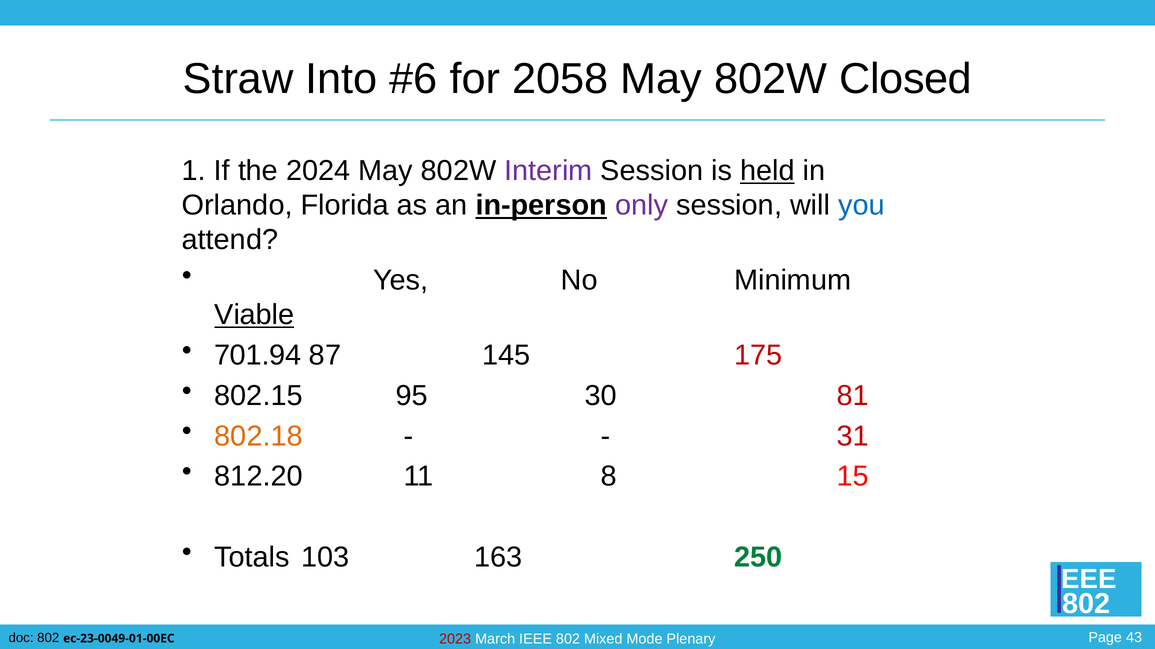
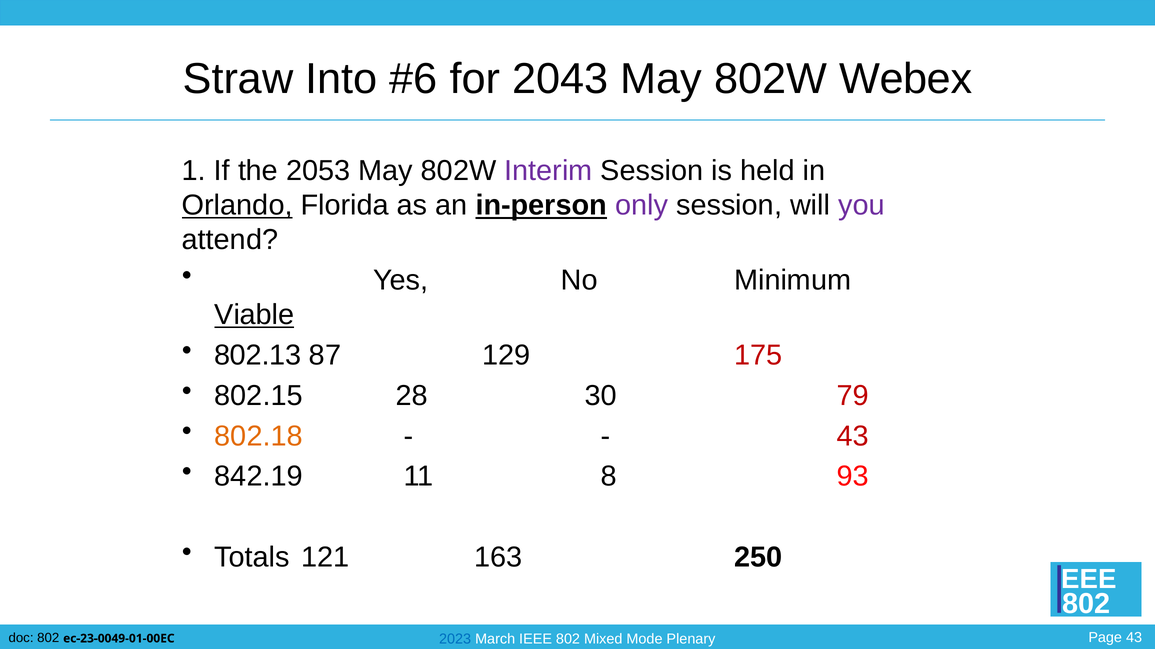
2058: 2058 -> 2043 (560, 79)
Closed: Closed -> Webex (906, 79)
2024: 2024 -> 2053 (318, 171)
held underline: present -> none (767, 171)
Orlando underline: none -> present (237, 206)
you colour: blue -> purple (861, 206)
701.94: 701.94 -> 802.13 (258, 356)
145: 145 -> 129 (506, 356)
95: 95 -> 28 (412, 396)
81: 81 -> 79 (853, 396)
31: 31 -> 43 (853, 437)
812.20: 812.20 -> 842.19 (259, 477)
15: 15 -> 93 (853, 477)
103: 103 -> 121 (325, 558)
250 colour: green -> black (758, 558)
2023 colour: red -> blue (455, 639)
